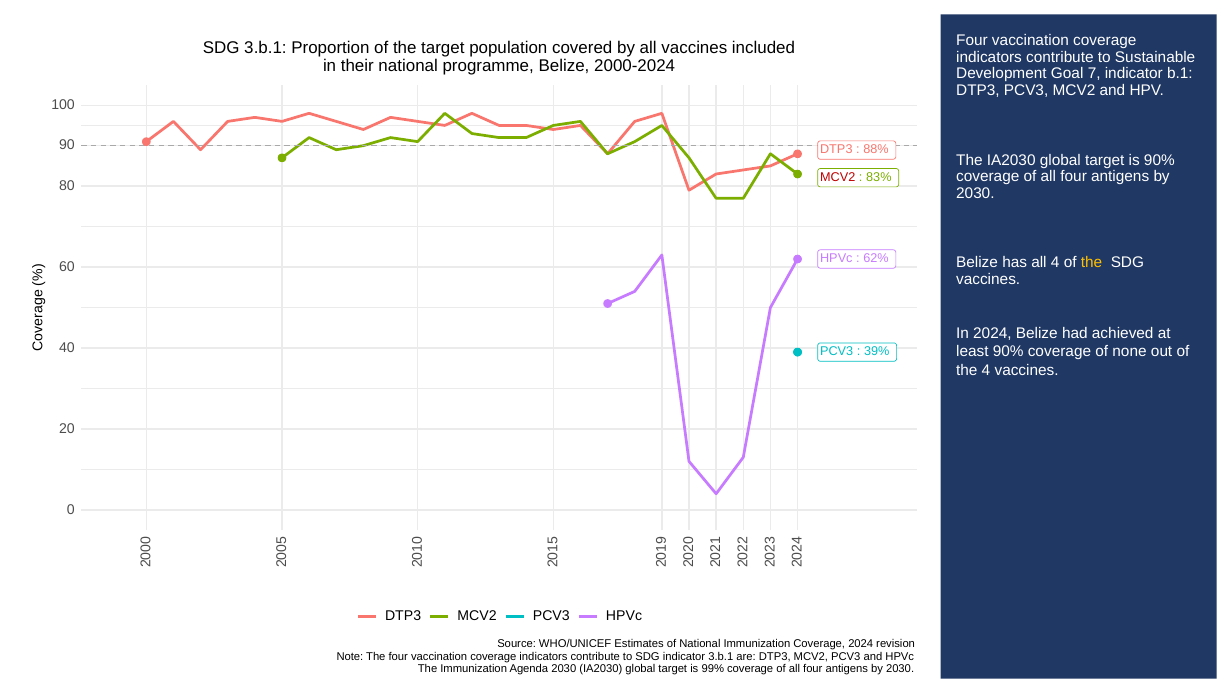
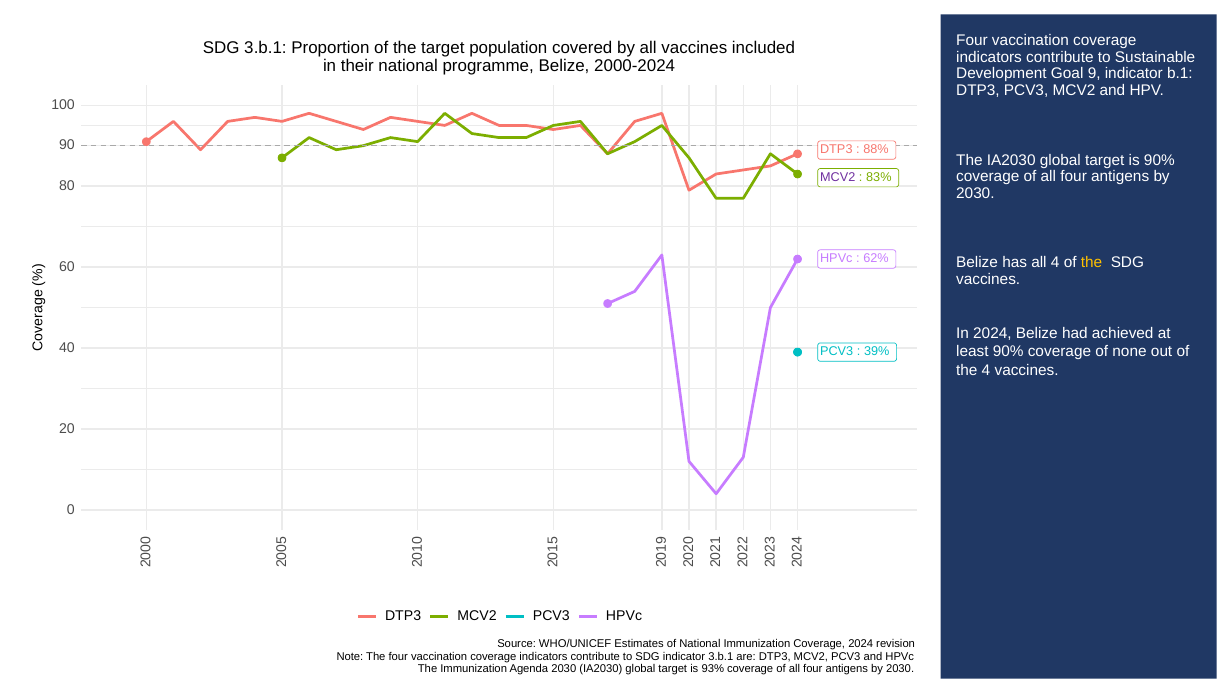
Goal 7: 7 -> 9 (1094, 74)
MCV2 colour: red -> purple (838, 177)
99%: 99% -> 93% (713, 669)
